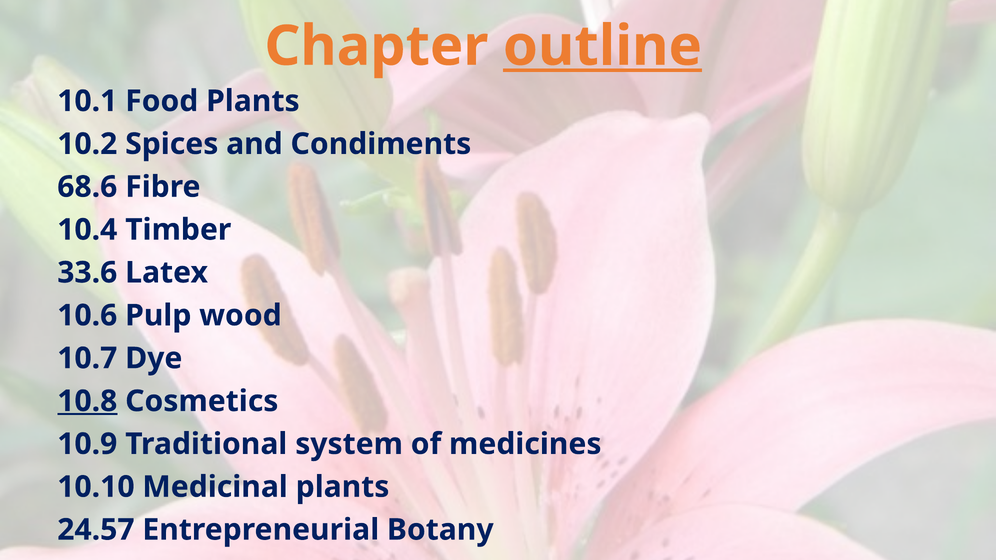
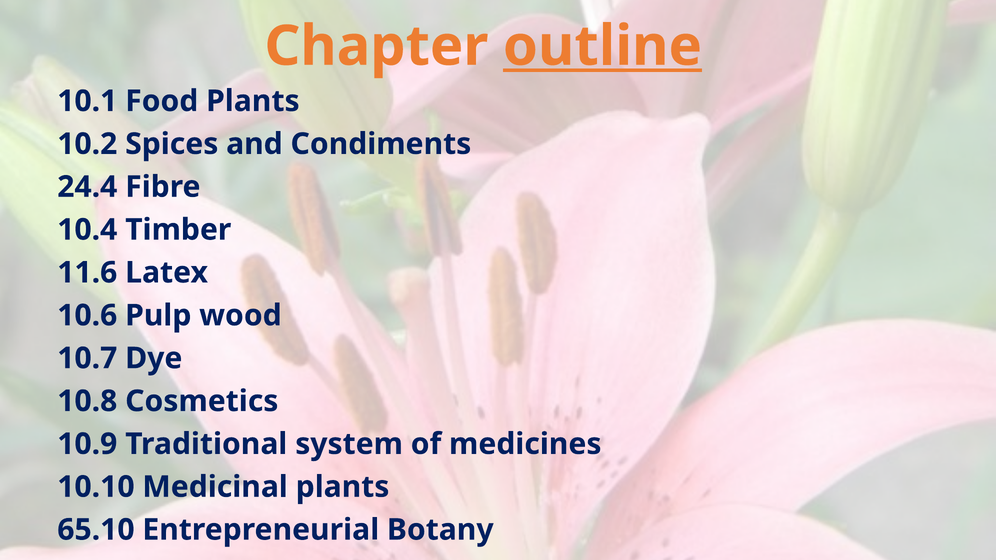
68.6: 68.6 -> 24.4 (87, 187)
33.6: 33.6 -> 11.6 (87, 273)
10.8 underline: present -> none (87, 401)
24.57: 24.57 -> 65.10 (96, 530)
